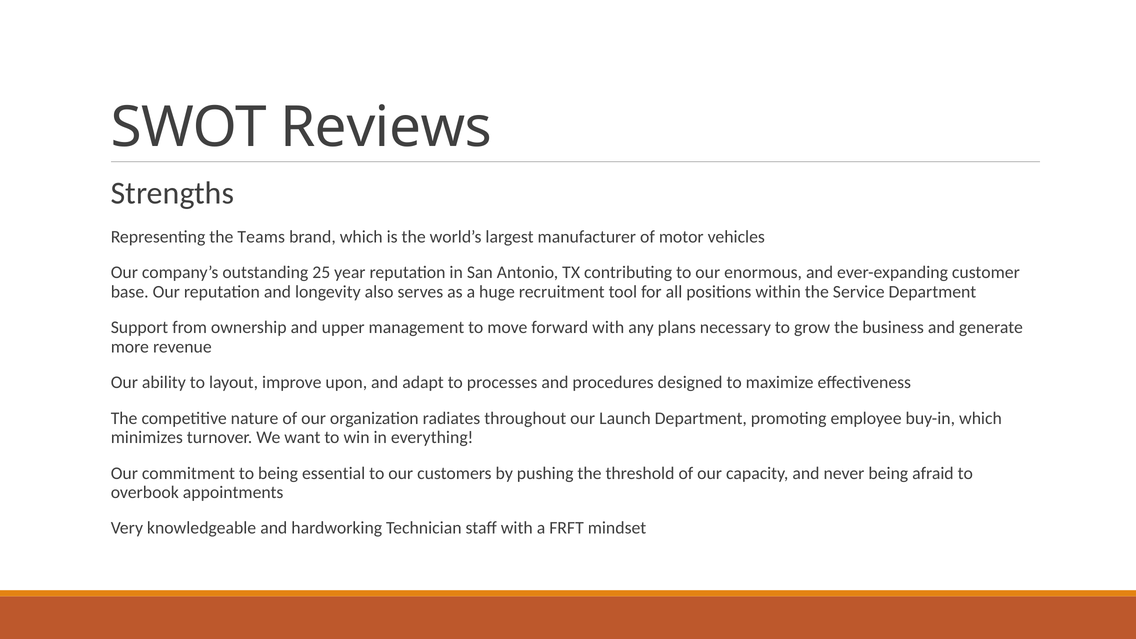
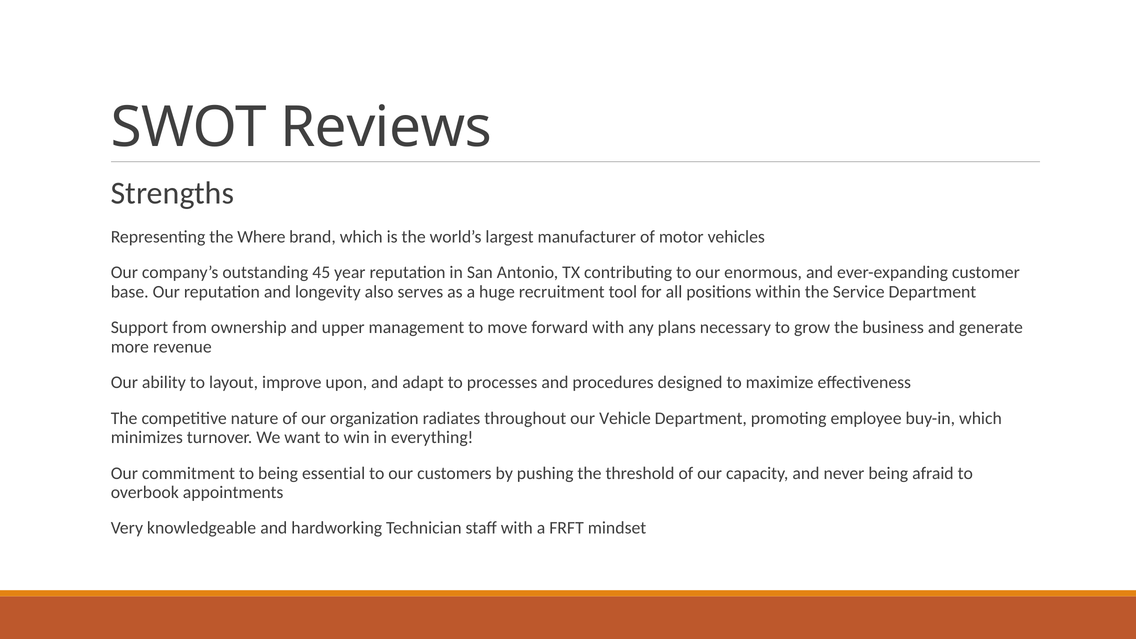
Teams: Teams -> Where (261, 237)
25: 25 -> 45 (321, 273)
Launch: Launch -> Vehicle (625, 418)
